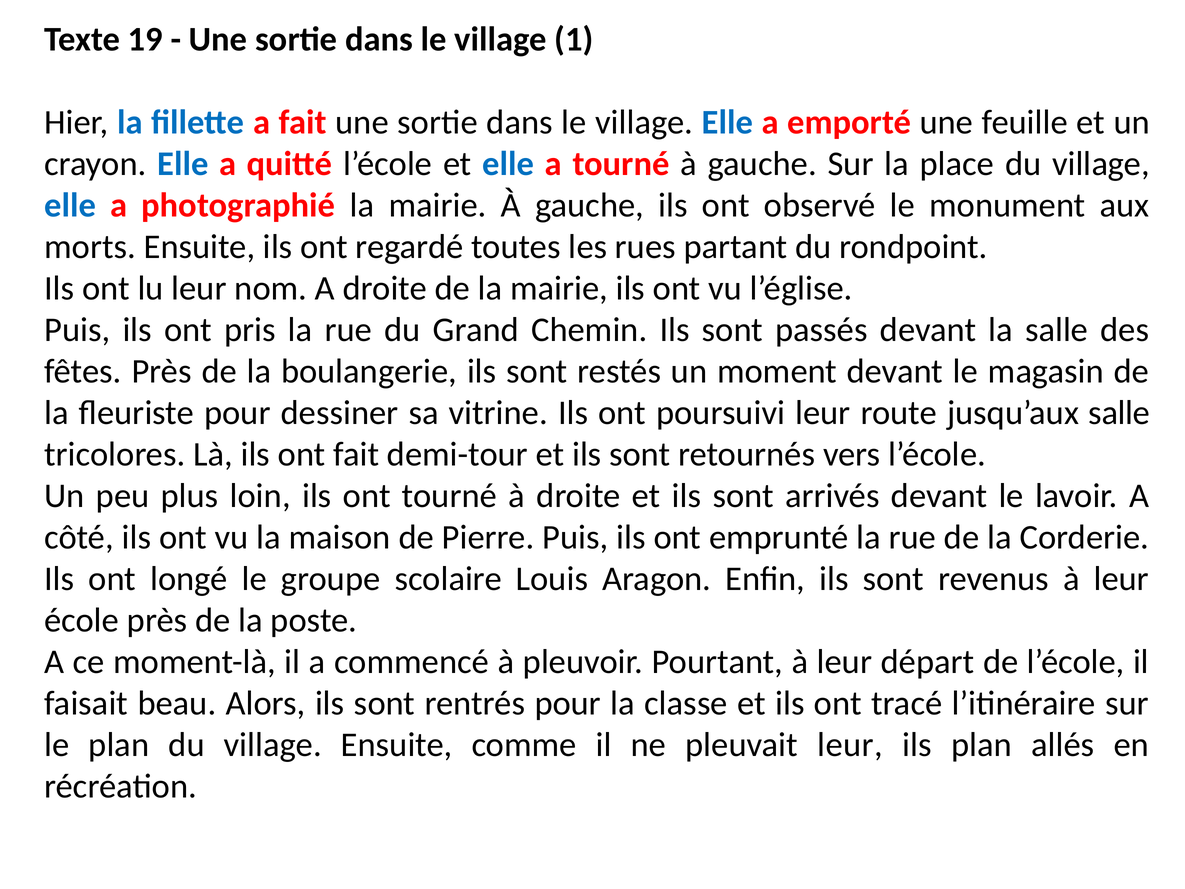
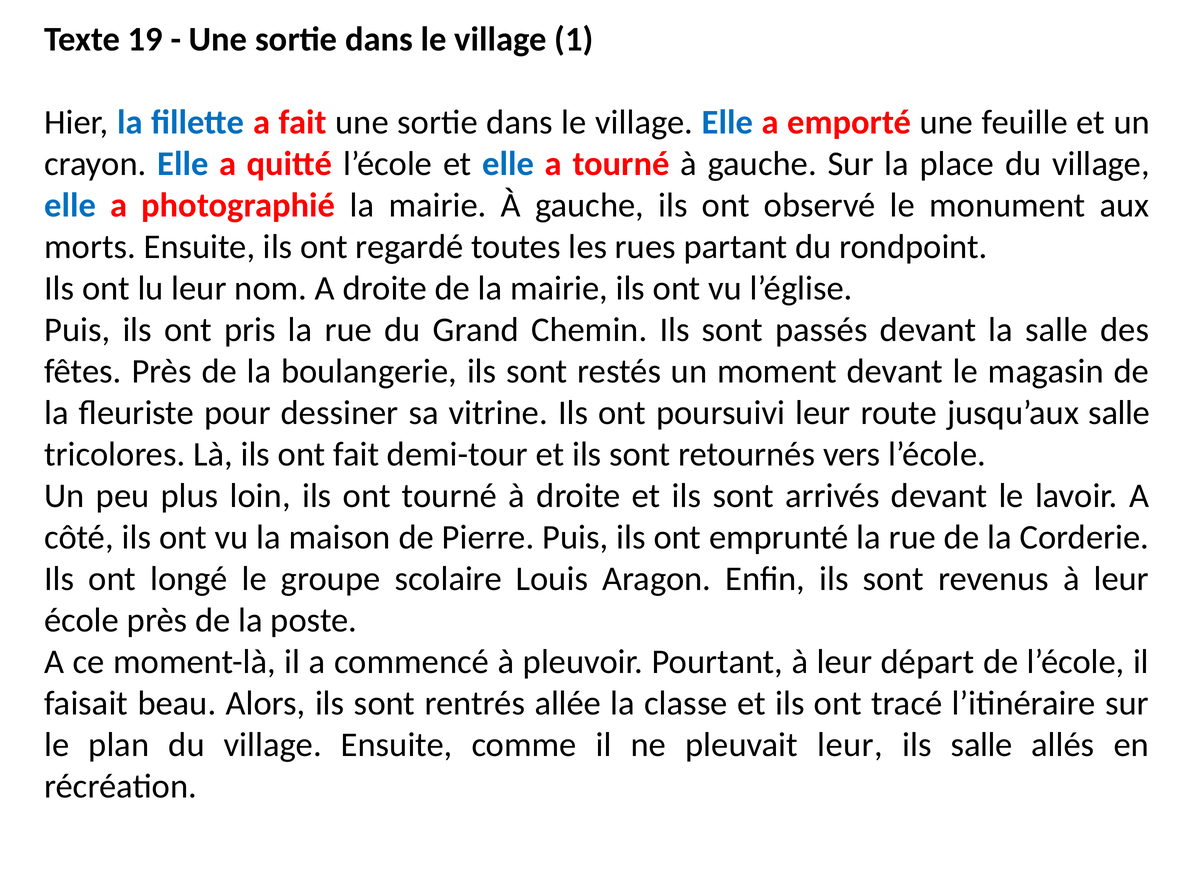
rentrés pour: pour -> allée (568, 703)
ils plan: plan -> salle (982, 745)
